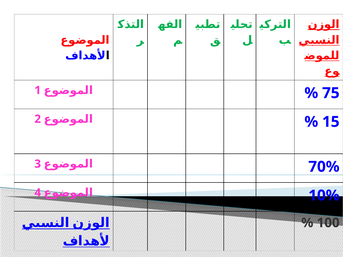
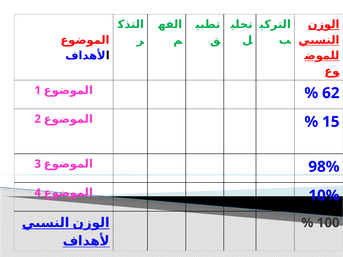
75: 75 -> 62 (331, 93)
70%: 70% -> 98% (324, 167)
